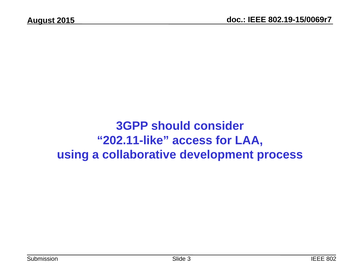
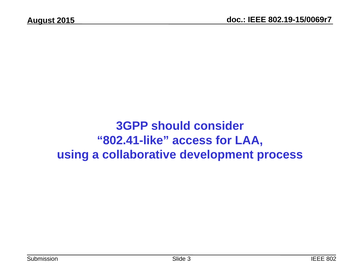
202.11-like: 202.11-like -> 802.41-like (133, 140)
